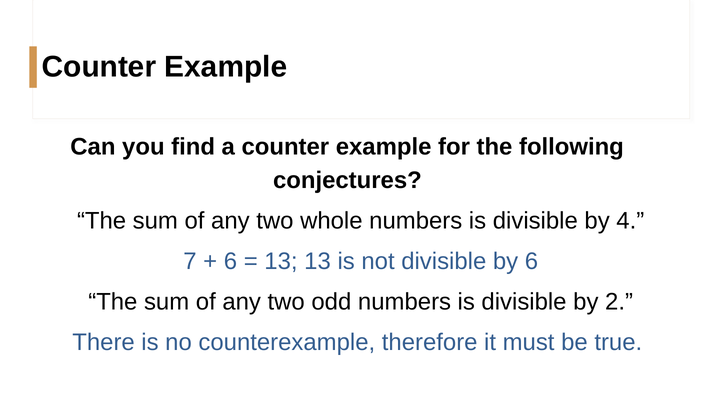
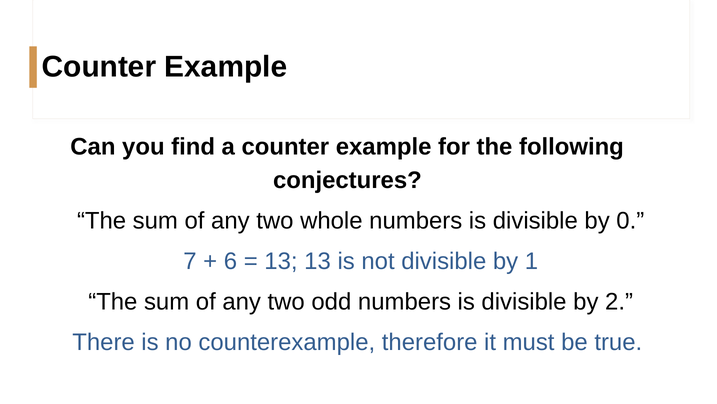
4: 4 -> 0 (630, 220)
by 6: 6 -> 1 (531, 261)
